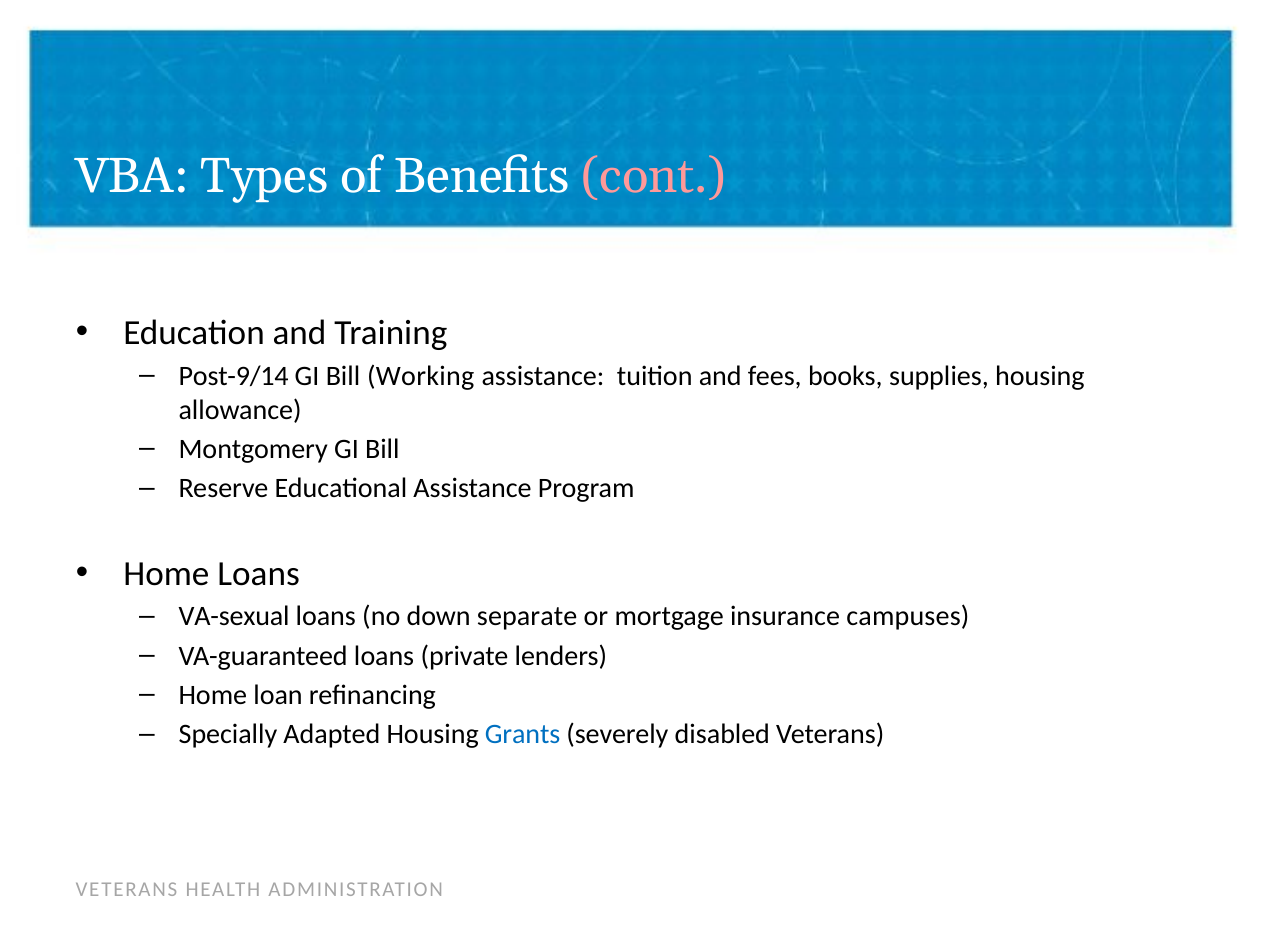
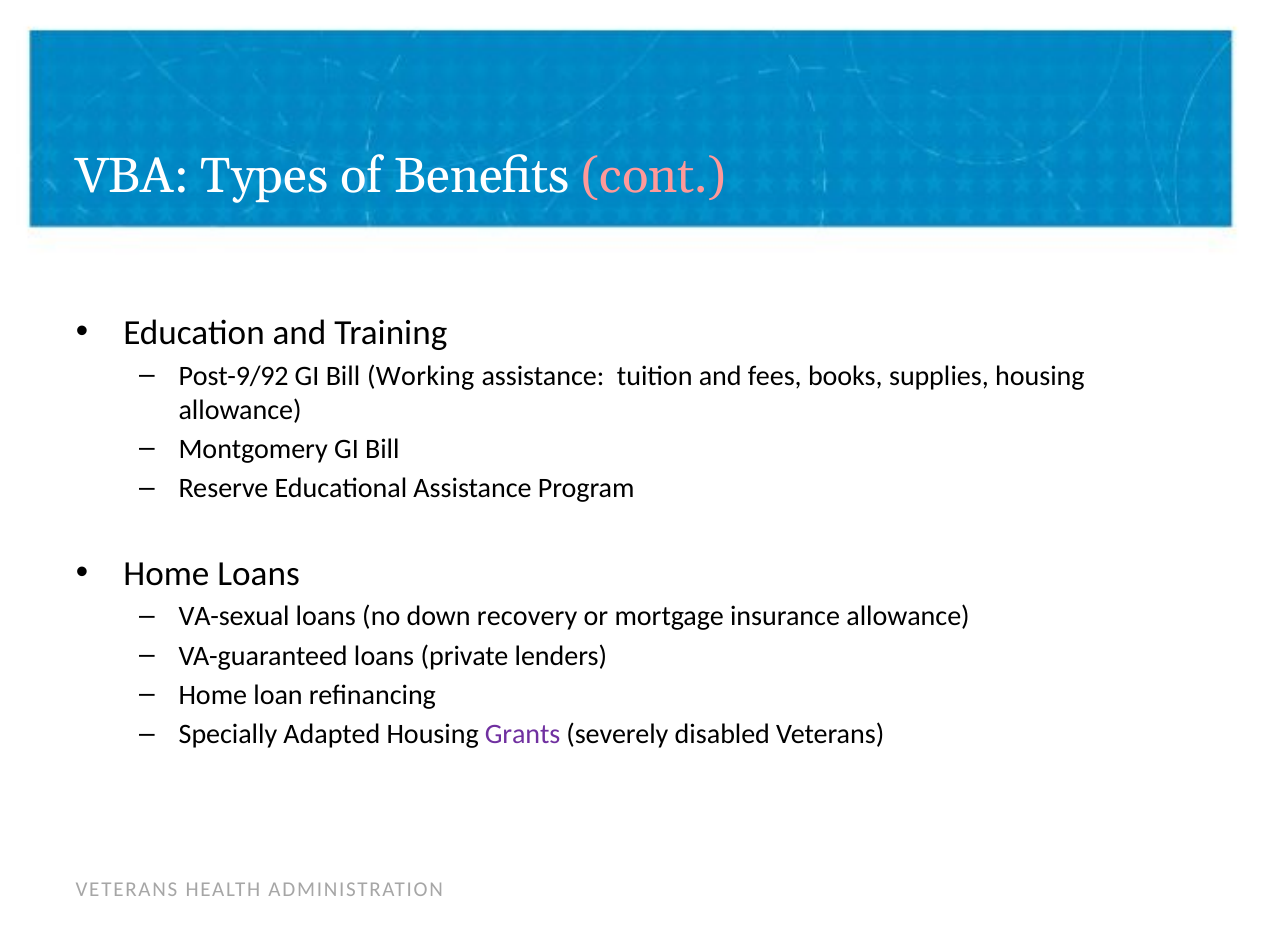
Post-9/14: Post-9/14 -> Post-9/92 (234, 376)
separate: separate -> recovery (527, 616)
insurance campuses: campuses -> allowance (908, 616)
Grants colour: blue -> purple (523, 734)
